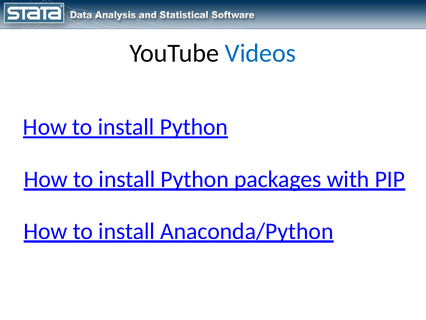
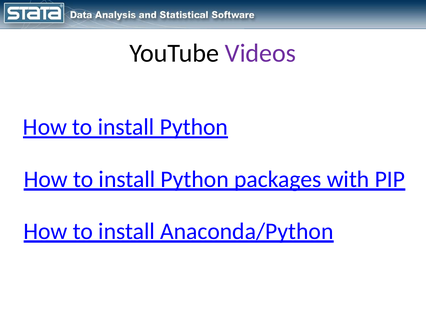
Videos colour: blue -> purple (261, 53)
